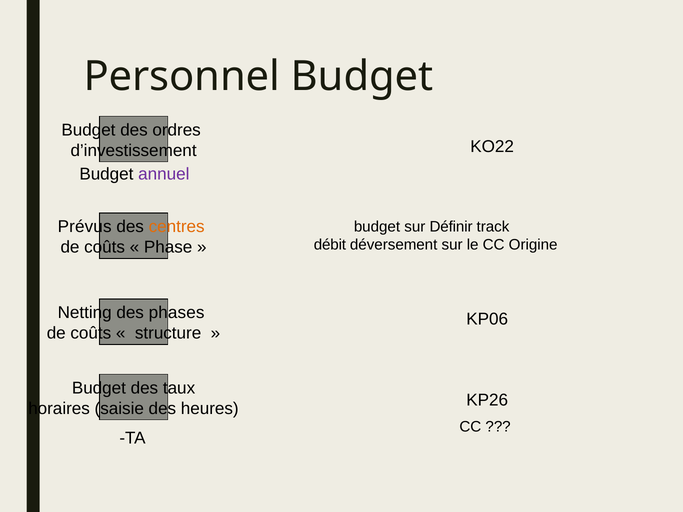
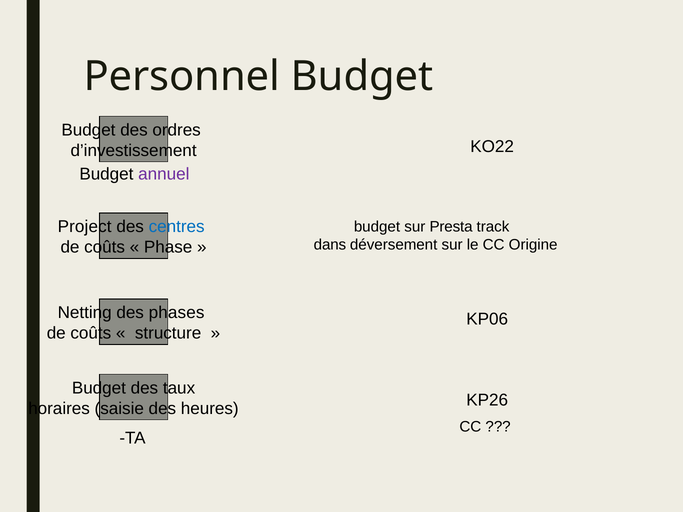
Prévus: Prévus -> Project (85, 227)
centres colour: orange -> blue (177, 227)
Définir: Définir -> Presta (451, 227)
débit: débit -> dans (330, 245)
